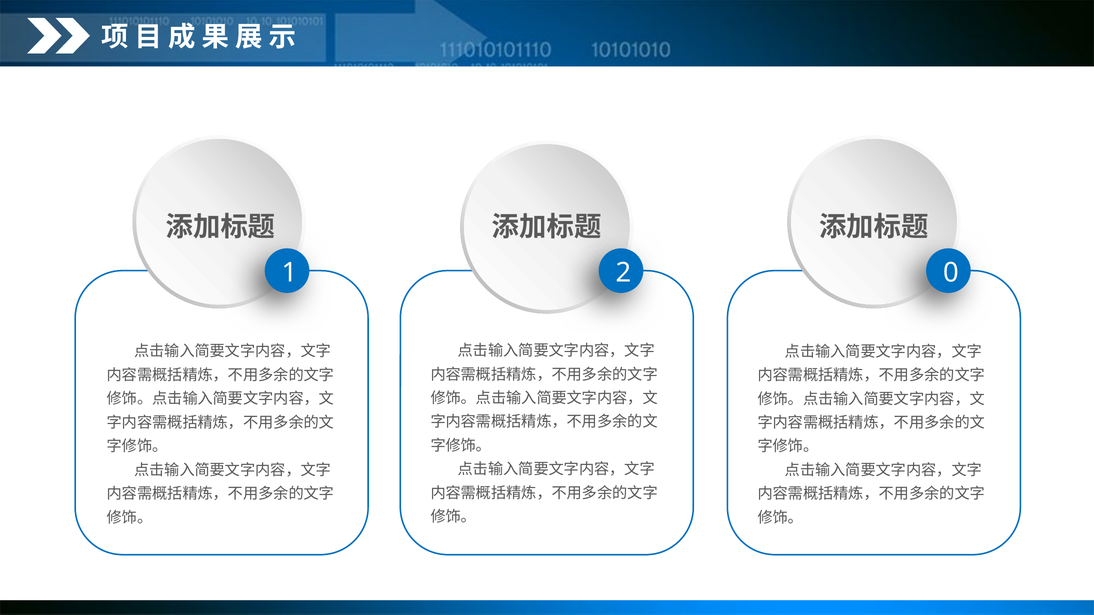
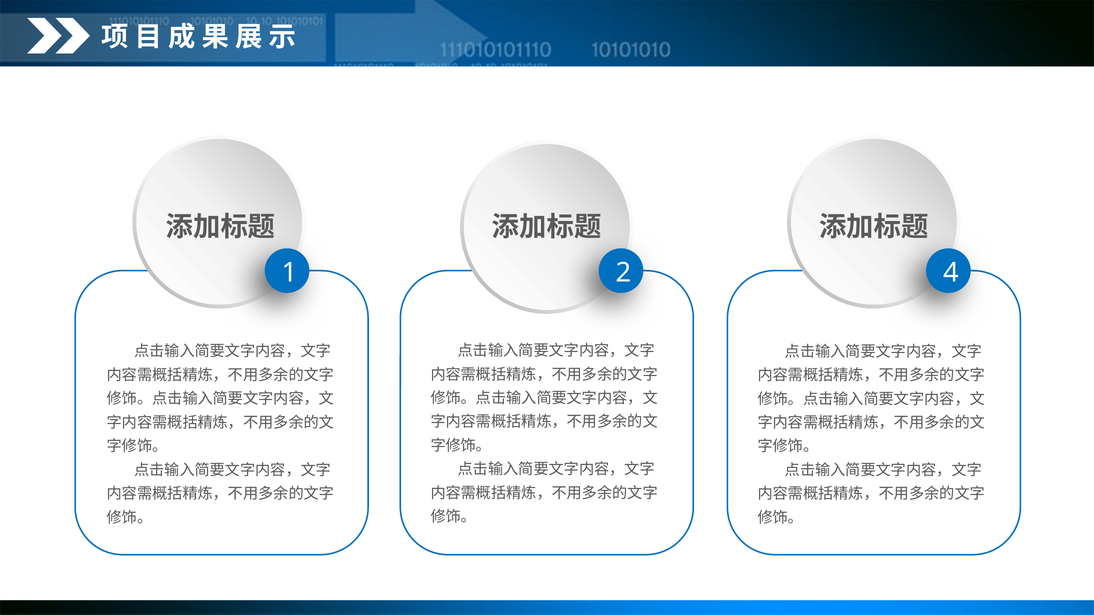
0: 0 -> 4 (951, 273)
